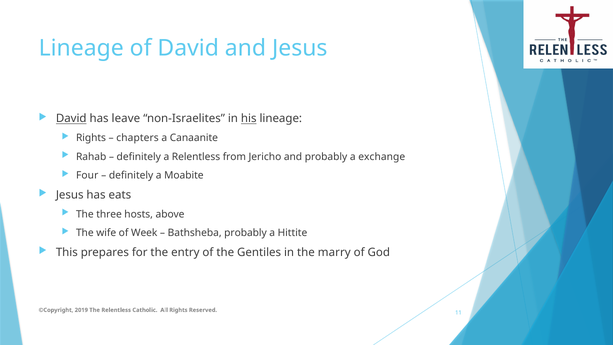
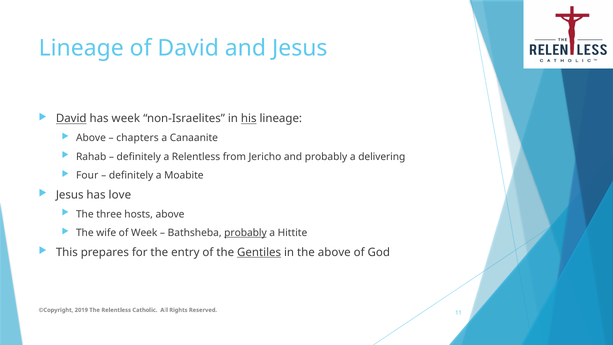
has leave: leave -> week (126, 119)
Rights: Rights -> Above (91, 138)
exchange: exchange -> delivering (382, 157)
eats: eats -> love (120, 195)
probably underline: none -> present (245, 233)
Gentiles underline: none -> present (259, 252)
the marry: marry -> above (334, 252)
